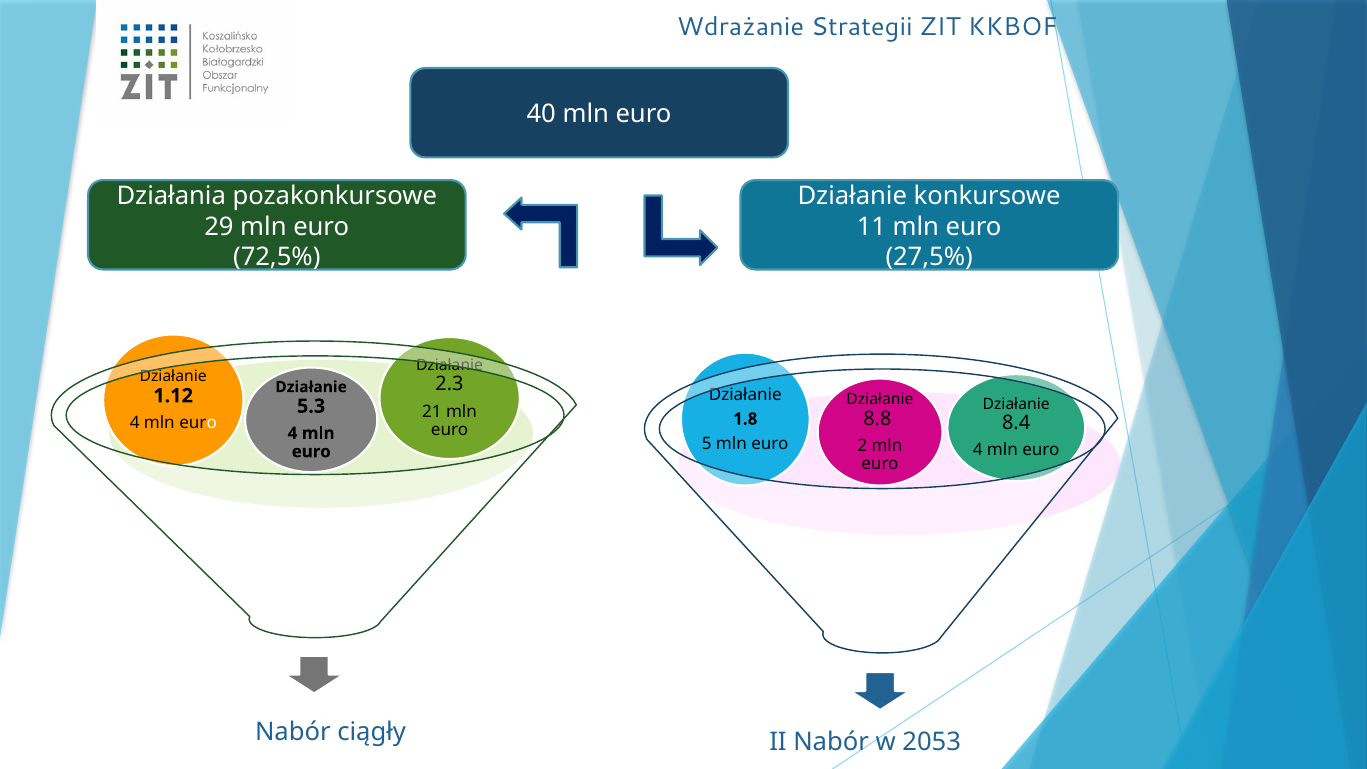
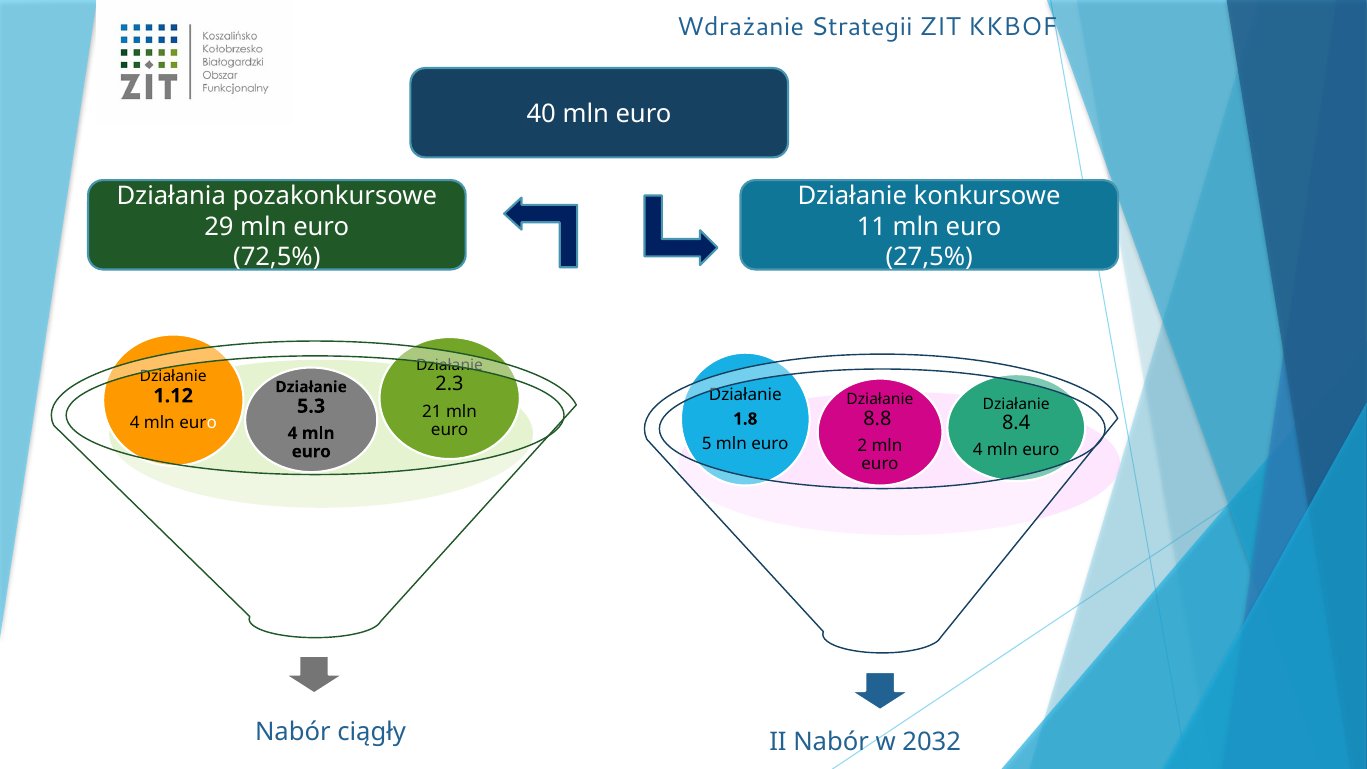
2053: 2053 -> 2032 (932, 742)
